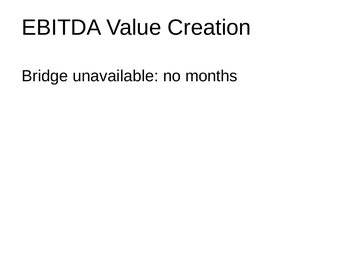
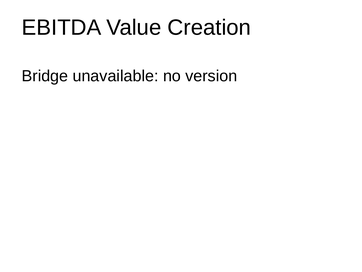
months: months -> version (211, 76)
